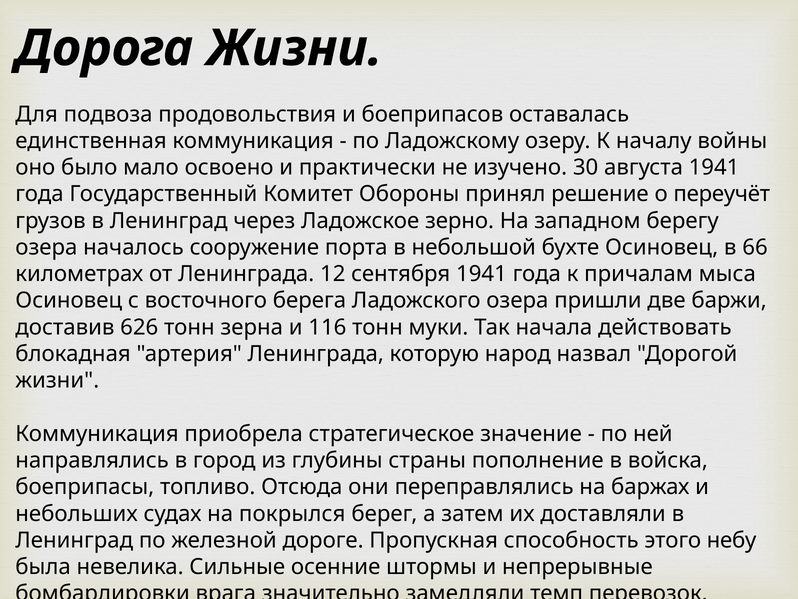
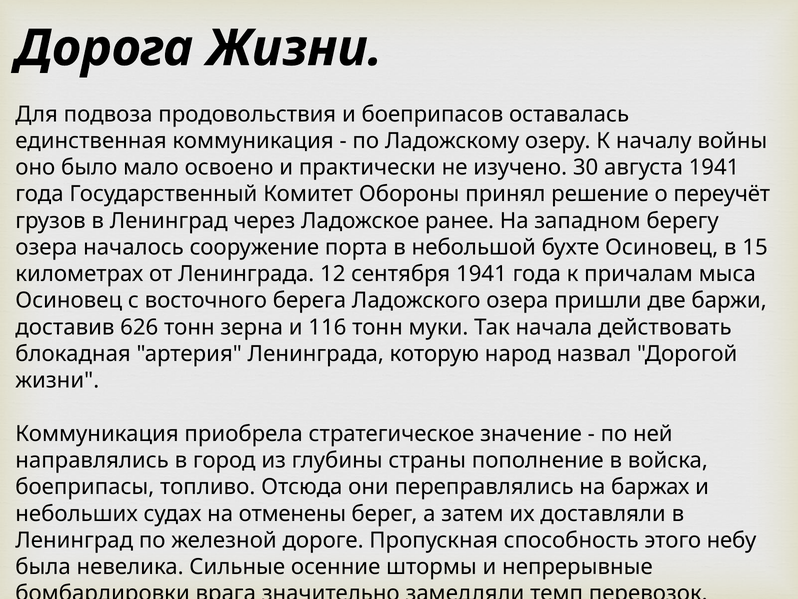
зерно: зерно -> ранее (460, 221)
66: 66 -> 15 (755, 247)
покрылся: покрылся -> отменены (292, 513)
